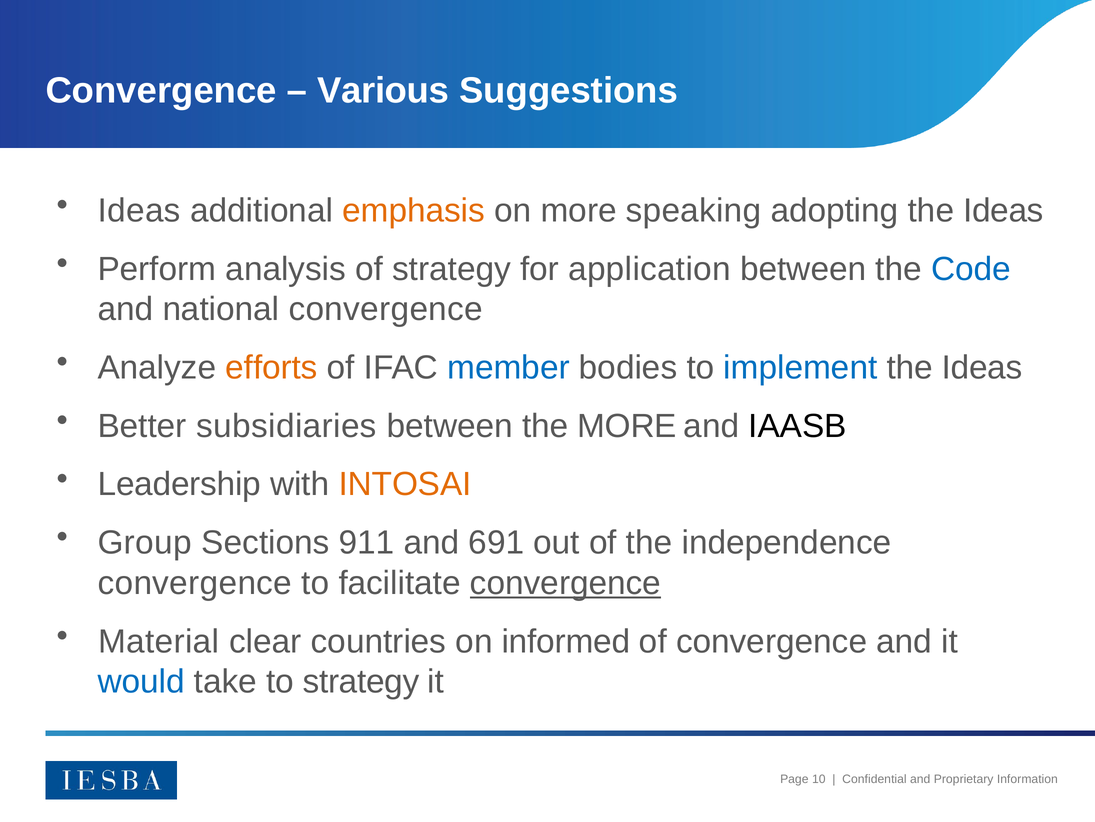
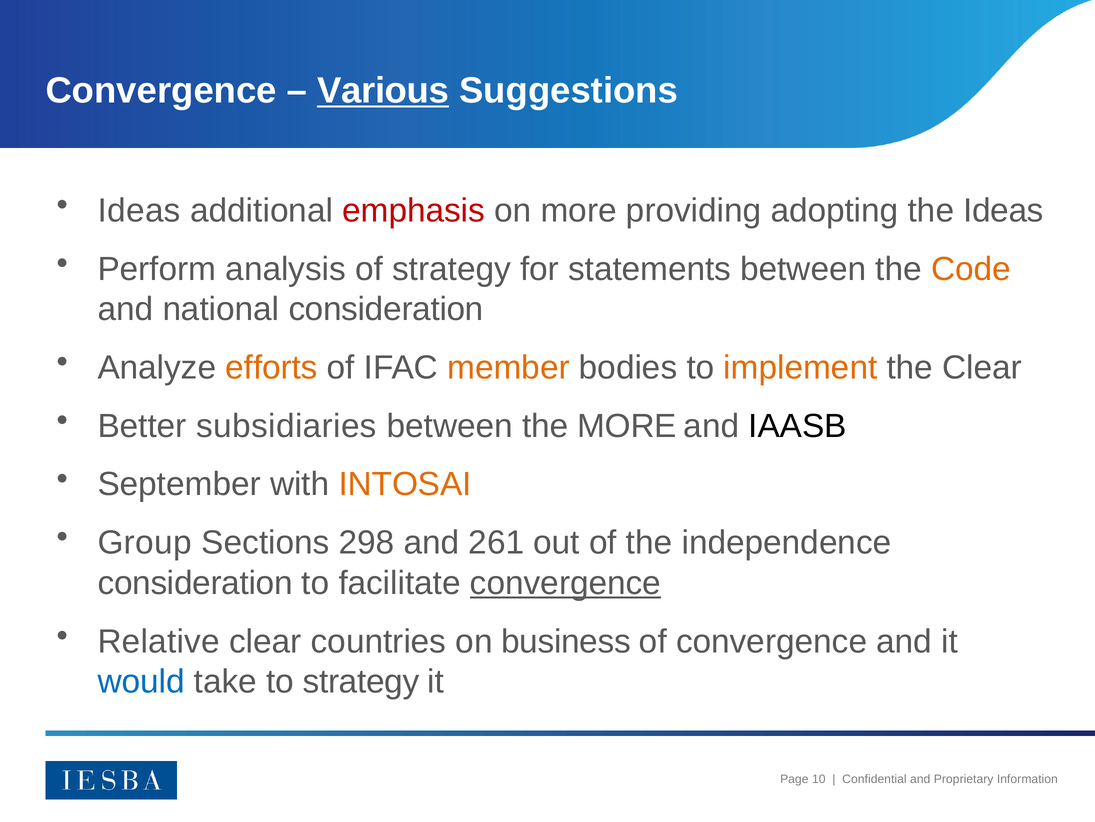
Various underline: none -> present (383, 91)
emphasis colour: orange -> red (414, 210)
speaking: speaking -> providing (694, 210)
application: application -> statements (650, 269)
Code colour: blue -> orange (971, 269)
national convergence: convergence -> consideration (386, 309)
member colour: blue -> orange (508, 367)
implement colour: blue -> orange (800, 367)
Ideas: Ideas -> Clear (982, 367)
Leadership: Leadership -> September (179, 484)
911: 911 -> 298 (367, 542)
691: 691 -> 261 (496, 542)
convergence: convergence -> consideration (195, 583)
Material: Material -> Relative (159, 641)
informed: informed -> business (566, 641)
